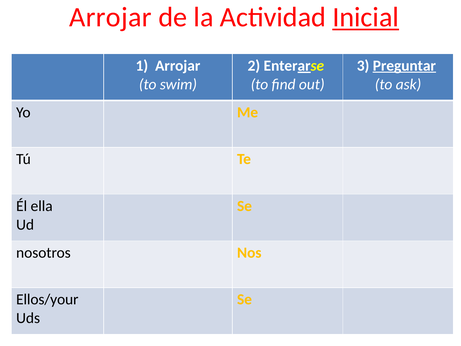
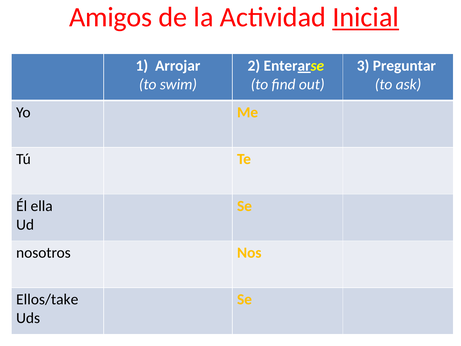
Arrojar: Arrojar -> Amigos (111, 17)
Preguntar underline: present -> none (404, 66)
Ellos/your: Ellos/your -> Ellos/take (47, 299)
